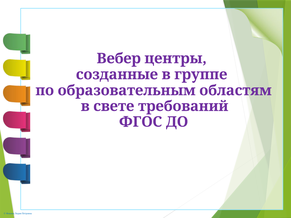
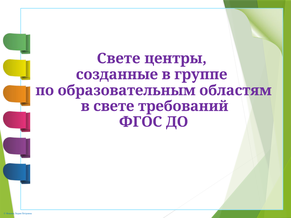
Вебер: Вебер -> Свете (119, 59)
